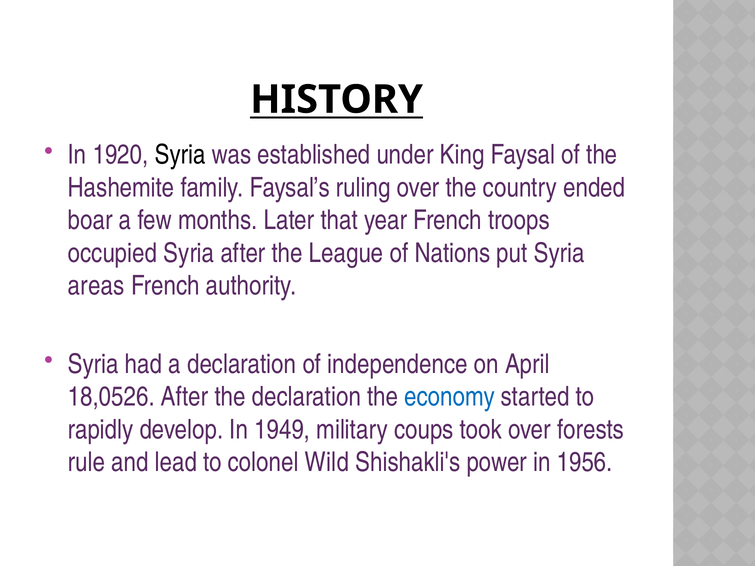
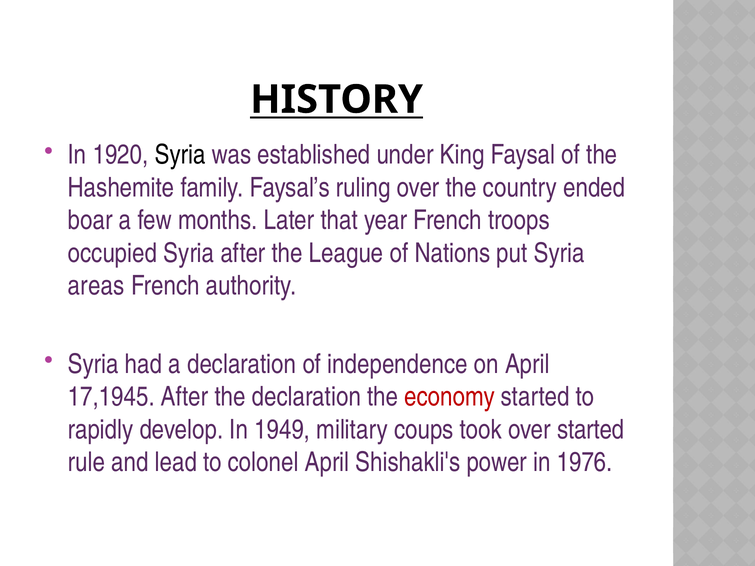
18,0526: 18,0526 -> 17,1945 (111, 397)
economy colour: blue -> red (450, 397)
over forests: forests -> started (591, 430)
colonel Wild: Wild -> April (327, 463)
1956: 1956 -> 1976 (585, 463)
